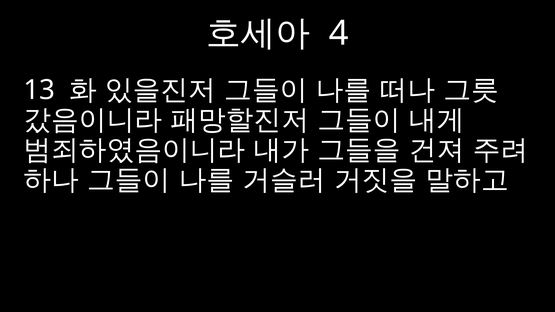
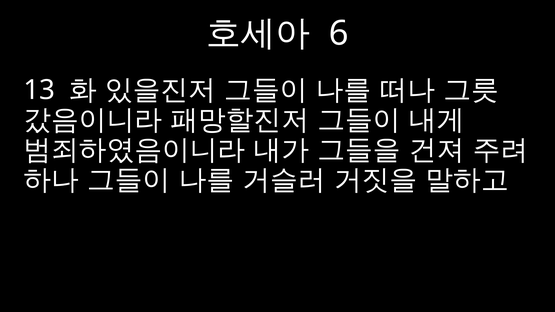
4: 4 -> 6 (339, 33)
